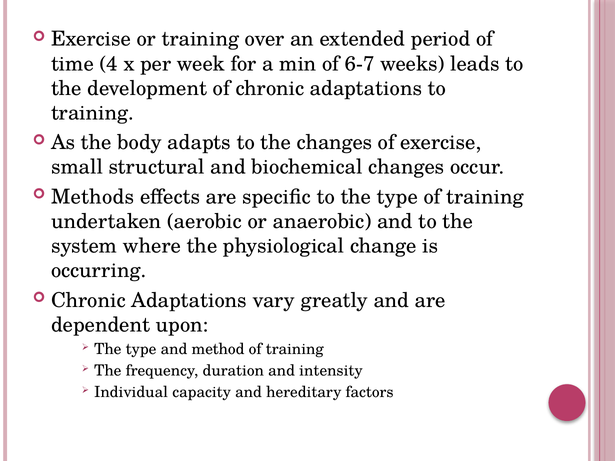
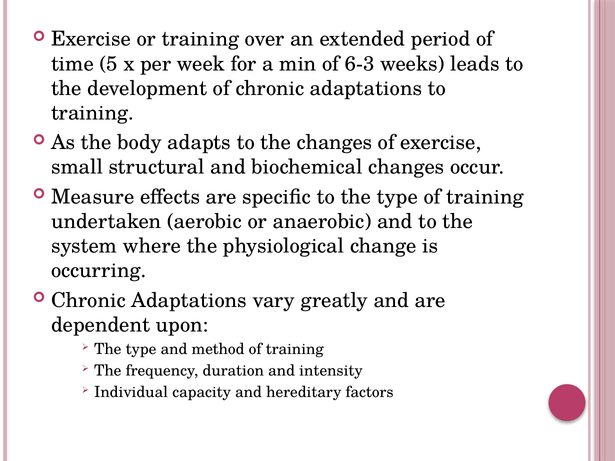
4: 4 -> 5 (109, 64)
6-7: 6-7 -> 6-3 (360, 64)
Methods: Methods -> Measure (93, 197)
